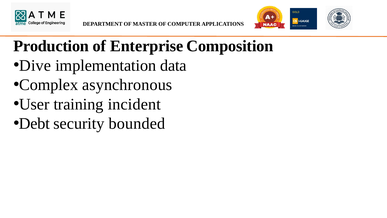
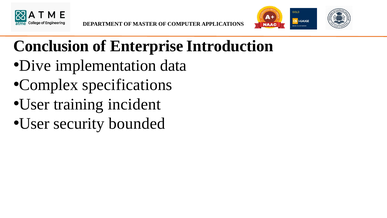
Production: Production -> Conclusion (51, 46)
Composition: Composition -> Introduction (230, 46)
asynchronous: asynchronous -> specifications (127, 85)
Debt: Debt -> User (34, 123)
